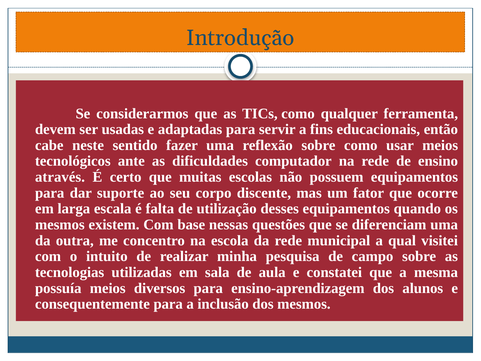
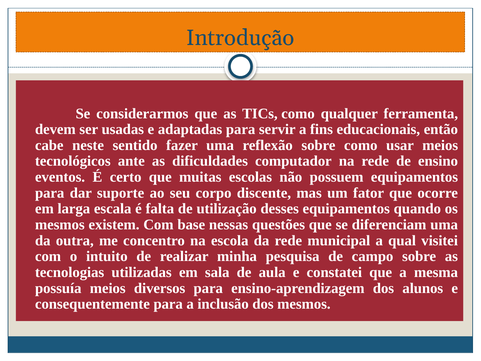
através: através -> eventos (60, 177)
